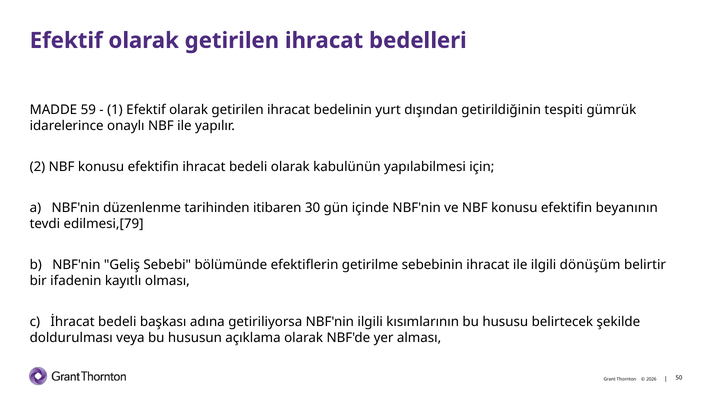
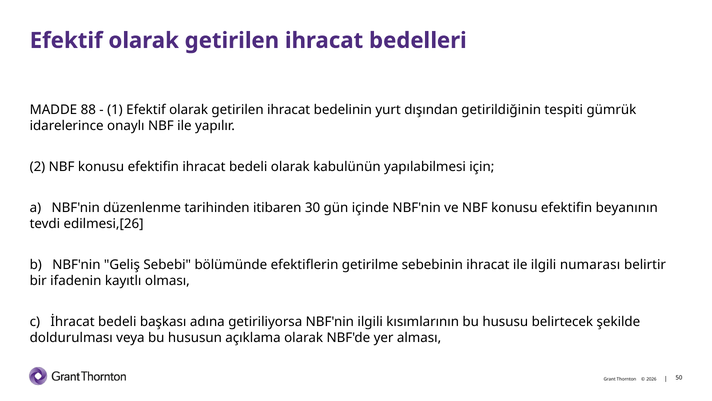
59: 59 -> 88 (88, 110)
edilmesi,[79: edilmesi,[79 -> edilmesi,[26 (104, 224)
dönüşüm: dönüşüm -> numarası (590, 265)
